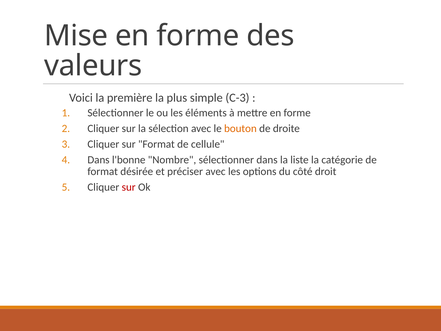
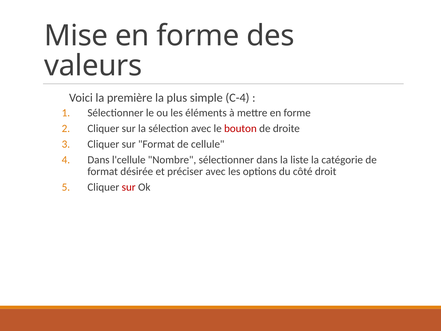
C-3: C-3 -> C-4 (237, 98)
bouton colour: orange -> red (240, 128)
l'bonne: l'bonne -> l'cellule (129, 160)
